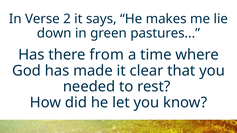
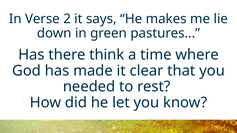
from: from -> think (107, 55)
